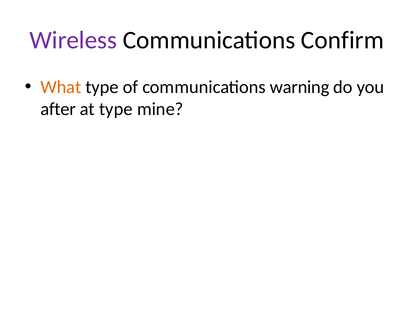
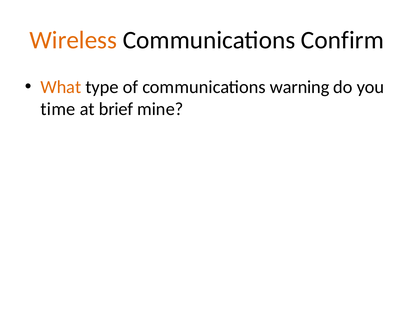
Wireless colour: purple -> orange (73, 40)
after: after -> time (58, 109)
at type: type -> brief (116, 109)
